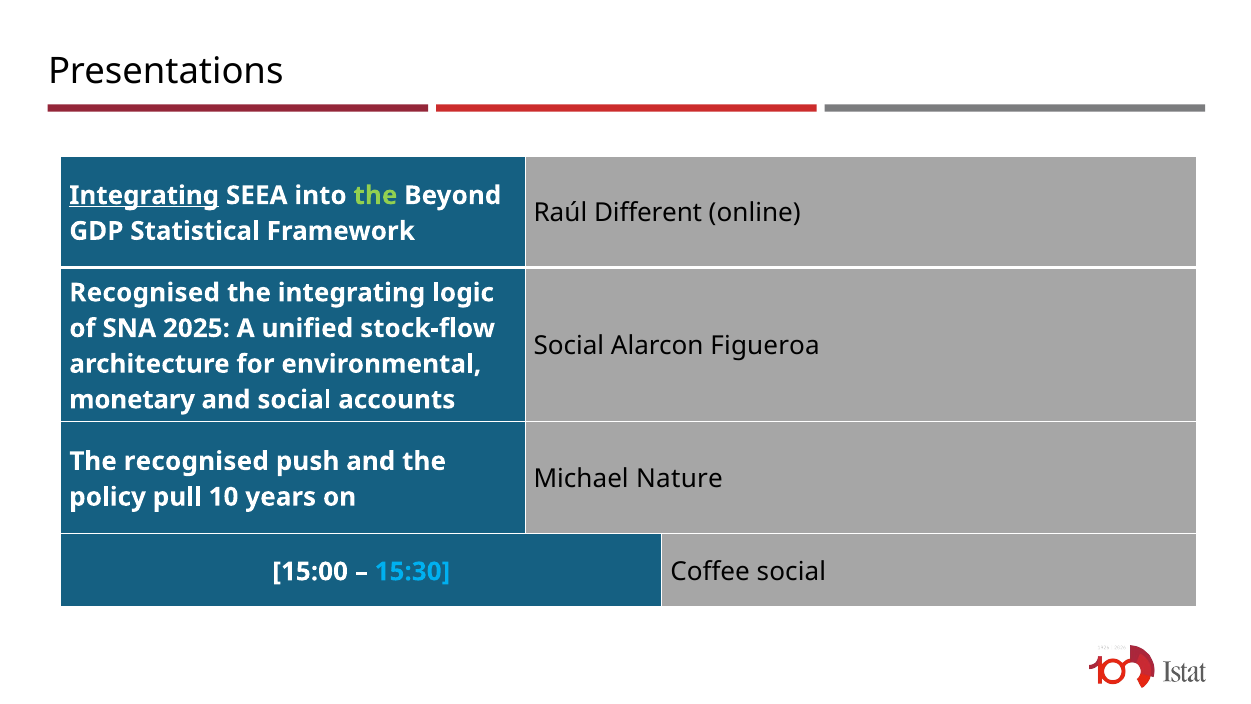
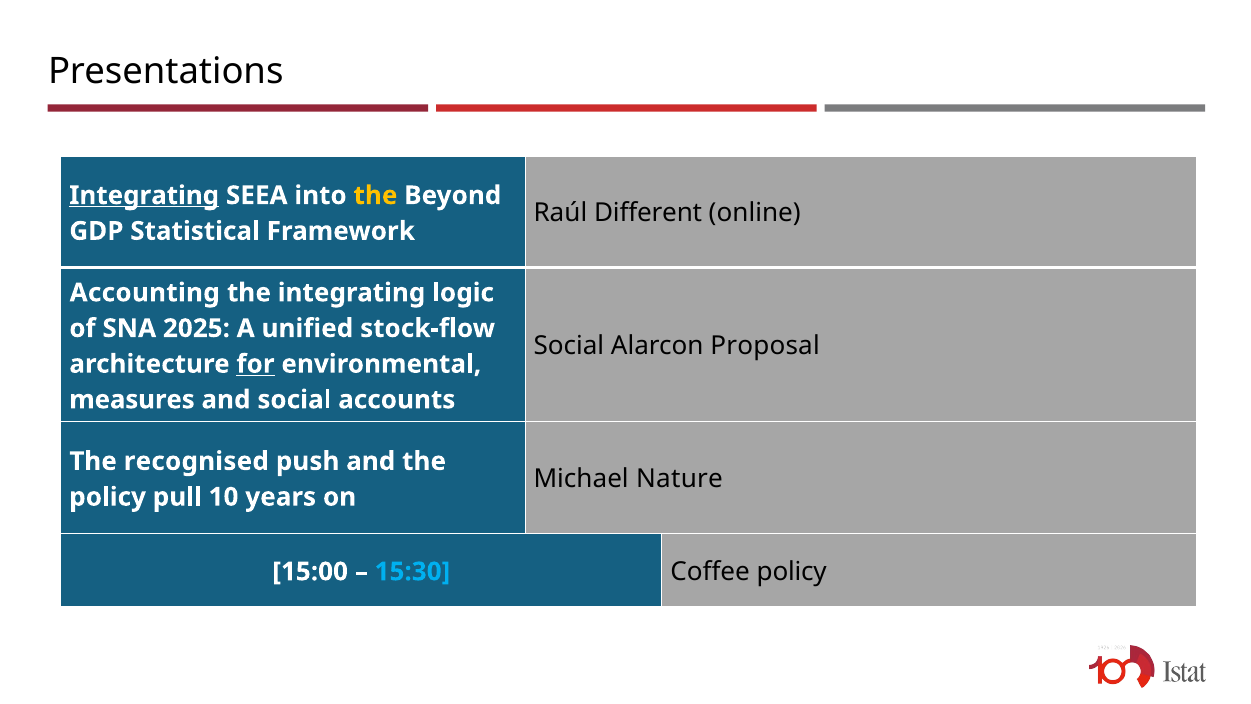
the colour: light green -> yellow (375, 195)
Recognised: Recognised -> Accounting (145, 293)
Figueroa: Figueroa -> Proposal (765, 346)
for underline: none -> present (255, 364)
monetary: monetary -> measures (132, 400)
Coffee social: social -> policy (792, 571)
